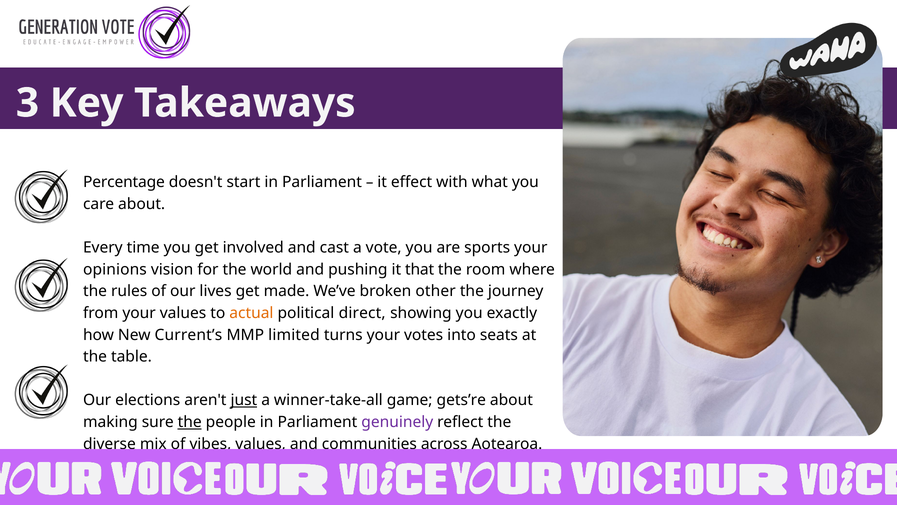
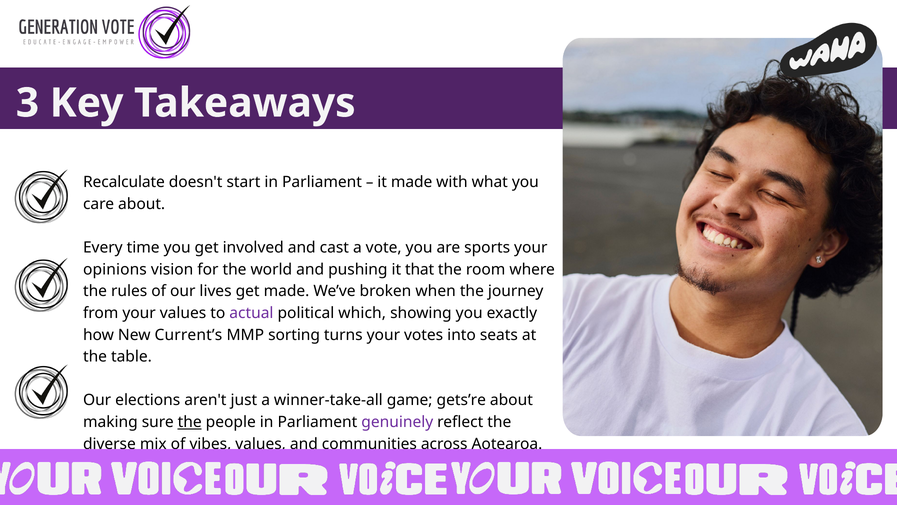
Percentage: Percentage -> Recalculate (124, 182)
it effect: effect -> made (412, 182)
other: other -> when (436, 291)
actual colour: orange -> purple (251, 313)
direct: direct -> which (362, 313)
limited: limited -> sorting (294, 335)
just underline: present -> none (244, 400)
